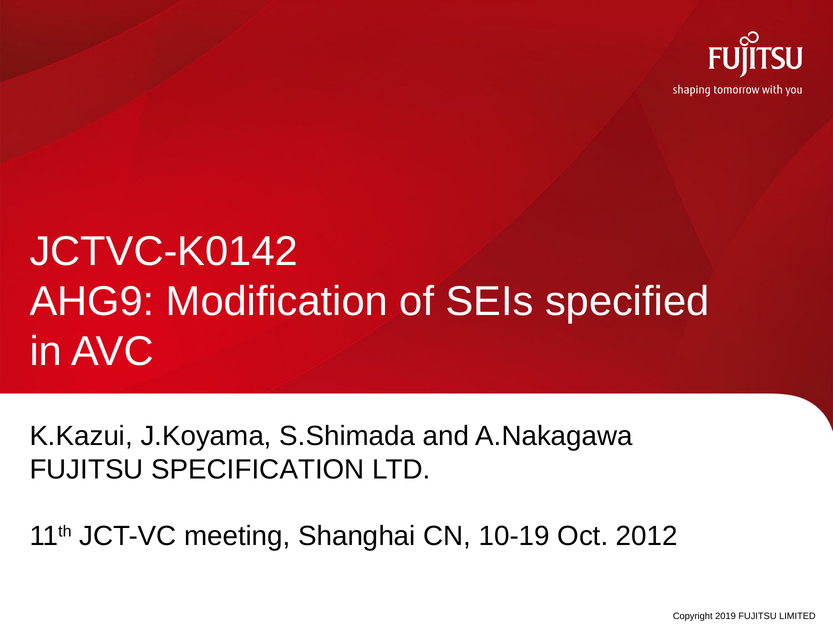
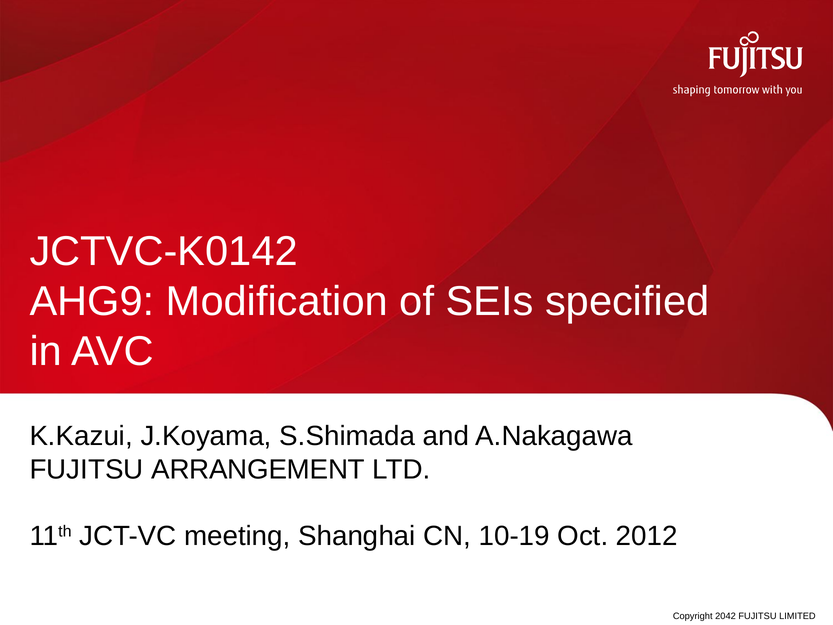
SPECIFICATION: SPECIFICATION -> ARRANGEMENT (258, 469)
2019: 2019 -> 2042 (725, 616)
